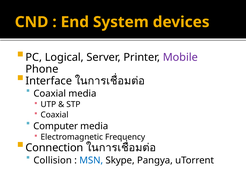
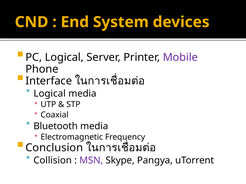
Coaxial: Coaxial -> Logical (50, 94)
Computer: Computer -> Bluetooth (56, 127)
Connection: Connection -> Conclusion (54, 148)
MSN colour: blue -> purple (91, 161)
